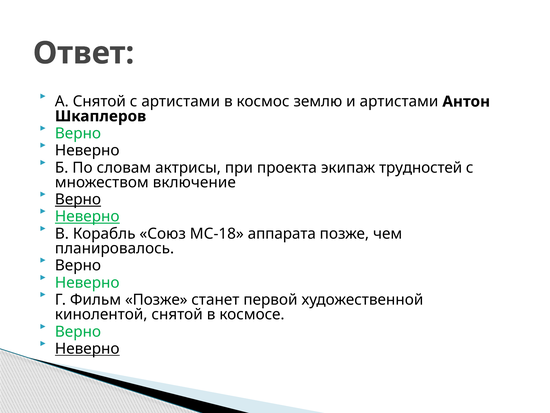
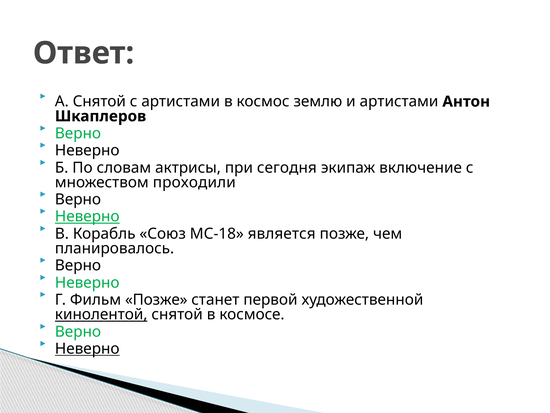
проекта: проекта -> сегодня (287, 167)
трудностей: трудностей -> включение (421, 167)
включение: включение -> проходили (194, 182)
Верно underline: present -> none (78, 199)
аппарата: аппарата -> является (282, 233)
кинолентой underline: none -> present (101, 314)
